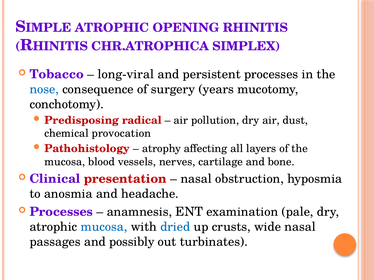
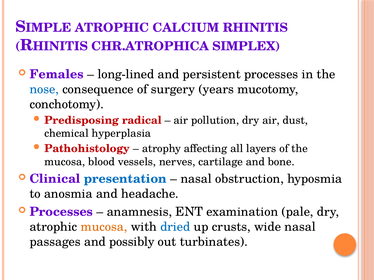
OPENING: OPENING -> CALCIUM (186, 28)
Tobacco: Tobacco -> Females (57, 74)
long-viral: long-viral -> long-lined (126, 74)
provocation: provocation -> hyperplasia (121, 134)
presentation colour: red -> blue (125, 179)
mucosa colour: blue -> orange (104, 227)
